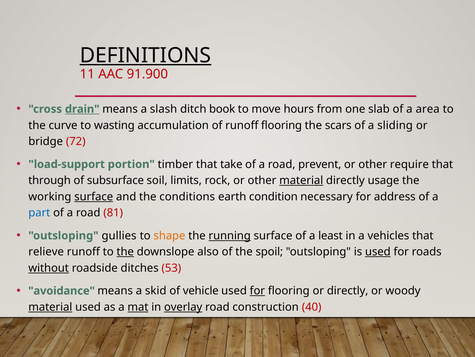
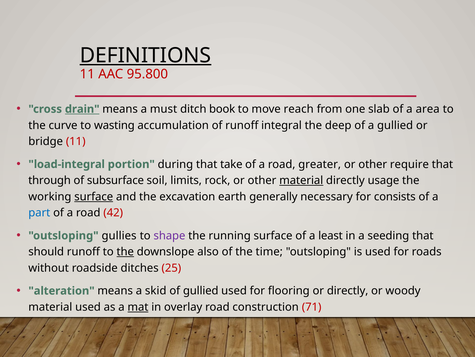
91.900: 91.900 -> 95.800 (147, 74)
slash: slash -> must (164, 109)
hours: hours -> reach (299, 109)
runoff flooring: flooring -> integral (281, 125)
scars: scars -> deep (338, 125)
a sliding: sliding -> gullied (395, 125)
bridge 72: 72 -> 11 (76, 141)
load-support: load-support -> load-integral (67, 164)
timber: timber -> during (175, 164)
prevent: prevent -> greater (320, 164)
conditions: conditions -> excavation (187, 196)
condition: condition -> generally (273, 196)
address: address -> consists (395, 196)
81: 81 -> 42 (113, 212)
shape colour: orange -> purple (169, 235)
running underline: present -> none (230, 235)
vehicles: vehicles -> seeding (388, 235)
relieve: relieve -> should (46, 251)
spoil: spoil -> time (269, 251)
used underline: present -> none (378, 251)
without underline: present -> none (49, 267)
53: 53 -> 25 (171, 267)
avoidance: avoidance -> alteration (62, 290)
of vehicle: vehicle -> gullied (201, 290)
for underline: present -> none (257, 290)
material underline: present -> none (50, 306)
overlay underline: present -> none (183, 306)
40: 40 -> 71 (312, 306)
